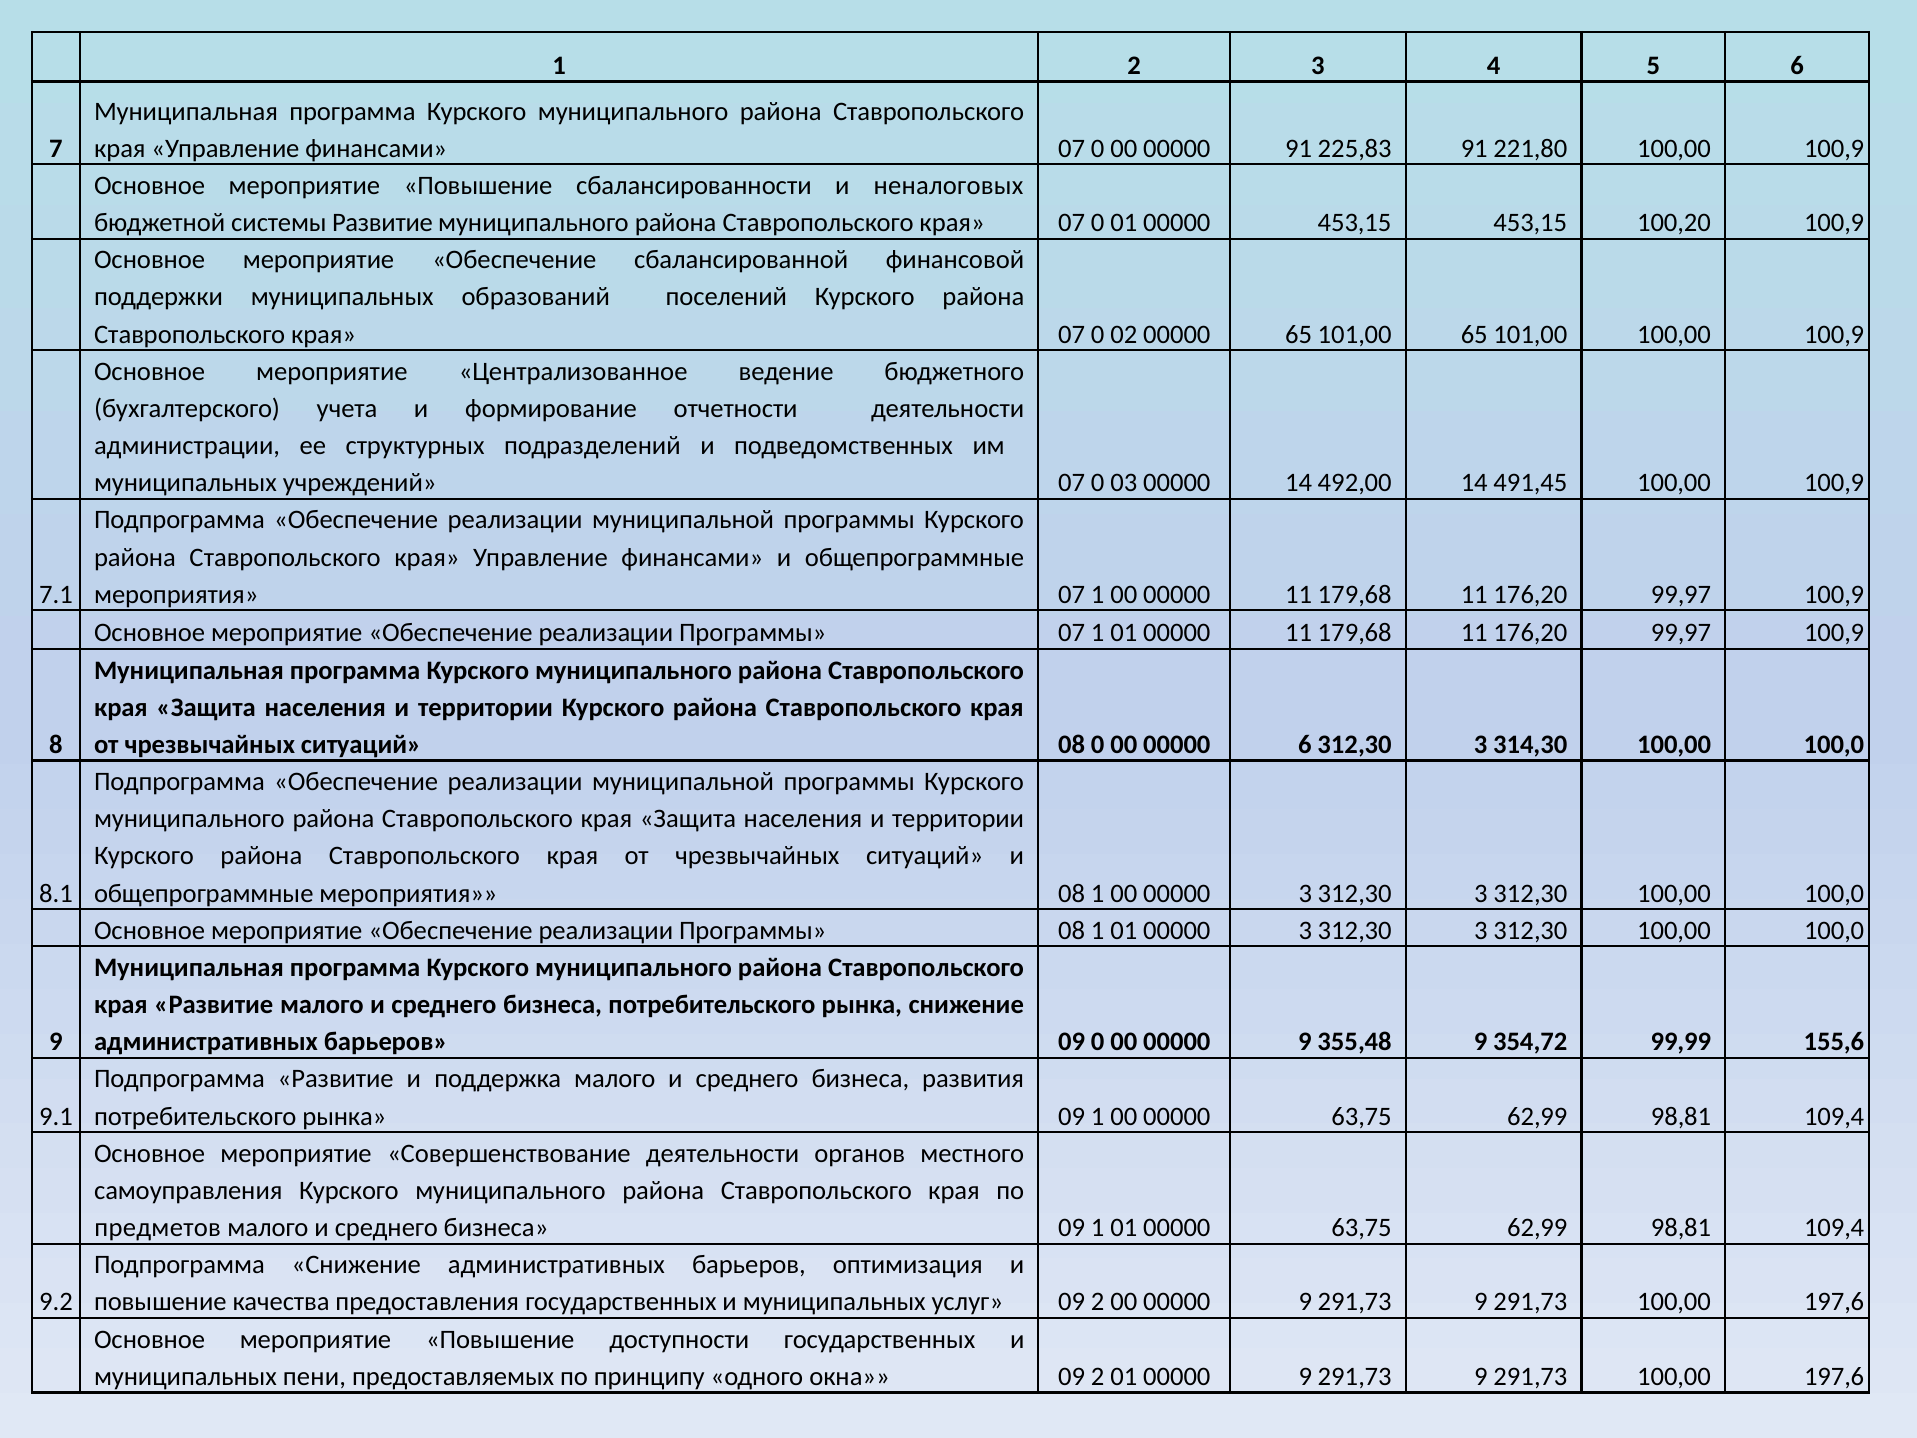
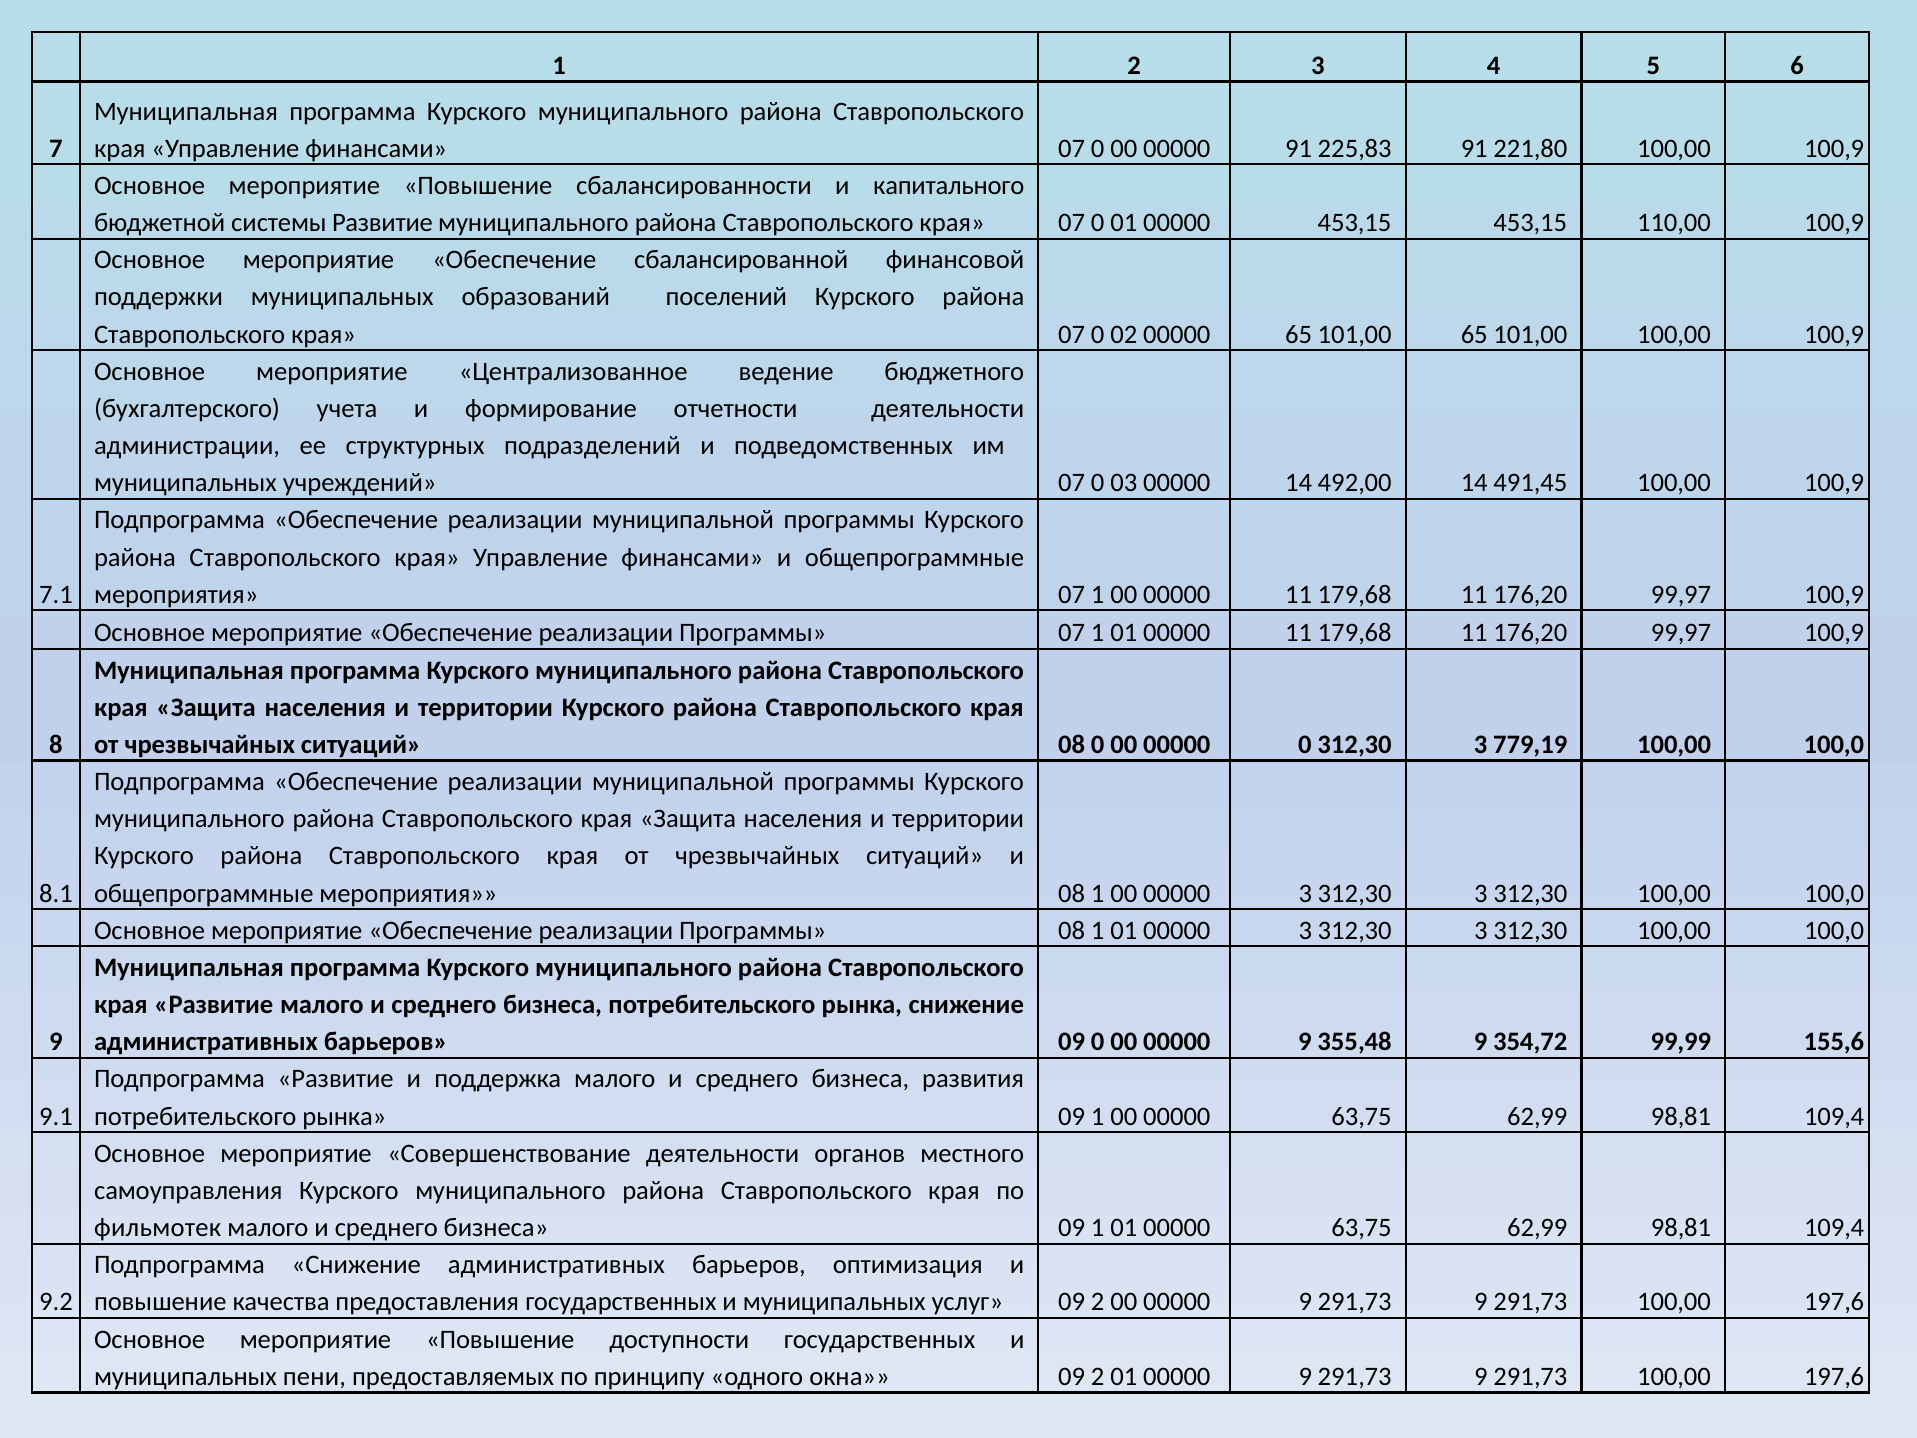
неналоговых: неналоговых -> капитального (949, 186)
100,20: 100,20 -> 110,00 (1674, 223)
00000 6: 6 -> 0 (1305, 744)
314,30: 314,30 -> 779,19 (1530, 744)
предметов: предметов -> фильмотек (158, 1228)
